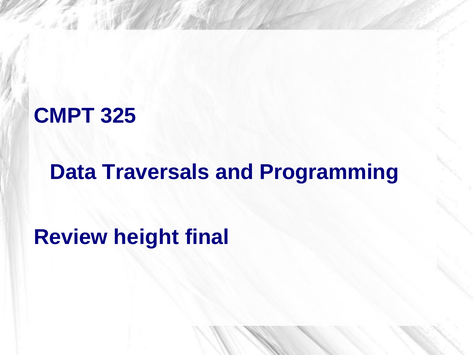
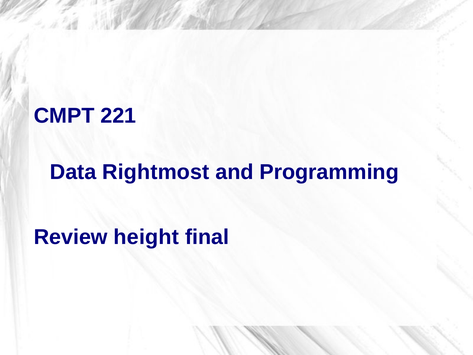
325: 325 -> 221 (118, 116)
Traversals: Traversals -> Rightmost (156, 172)
